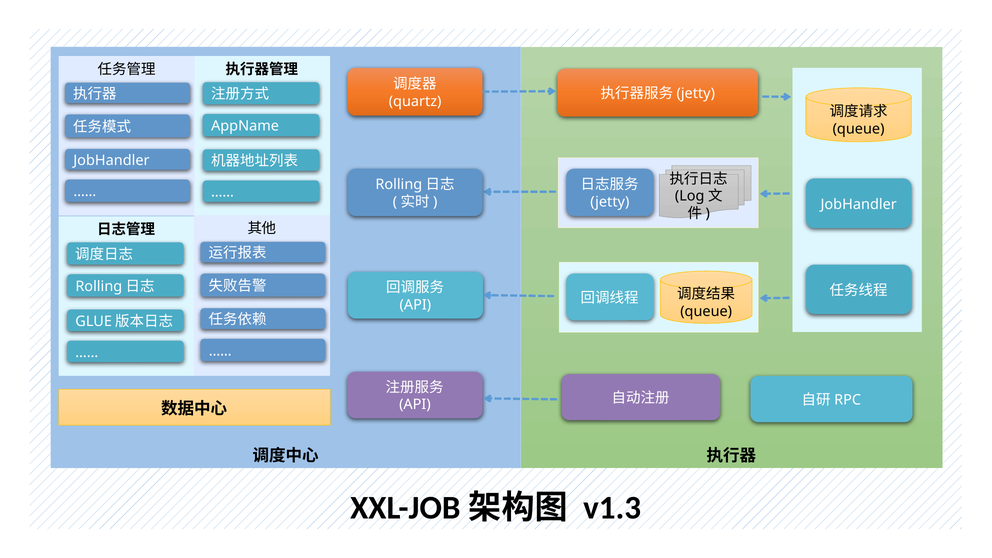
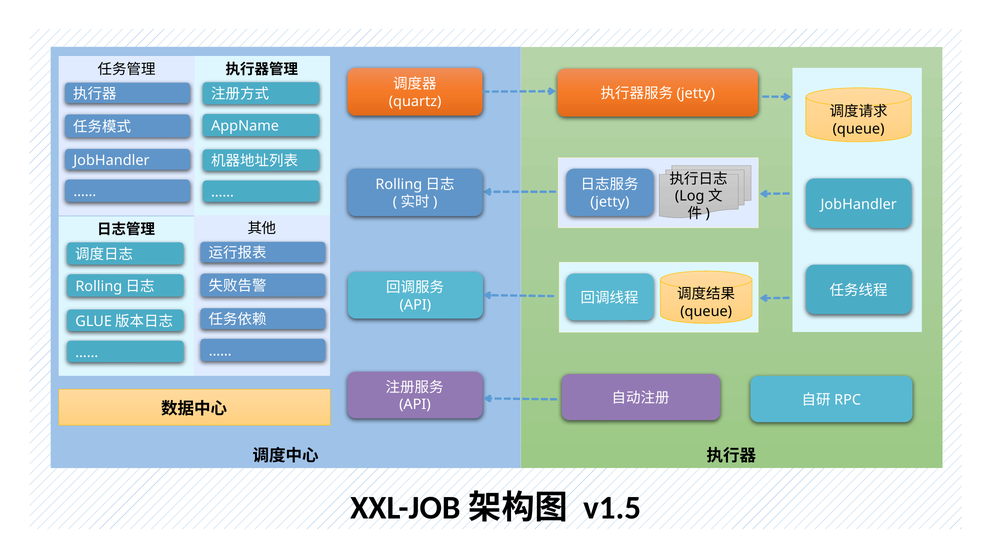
v1.3: v1.3 -> v1.5 (612, 508)
